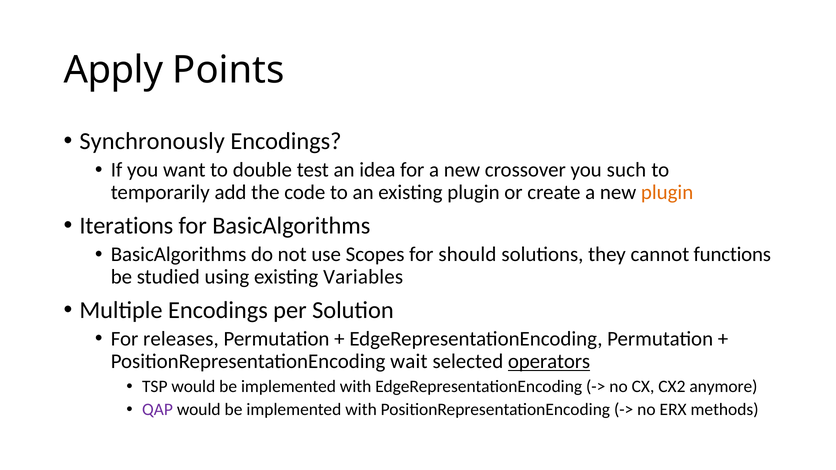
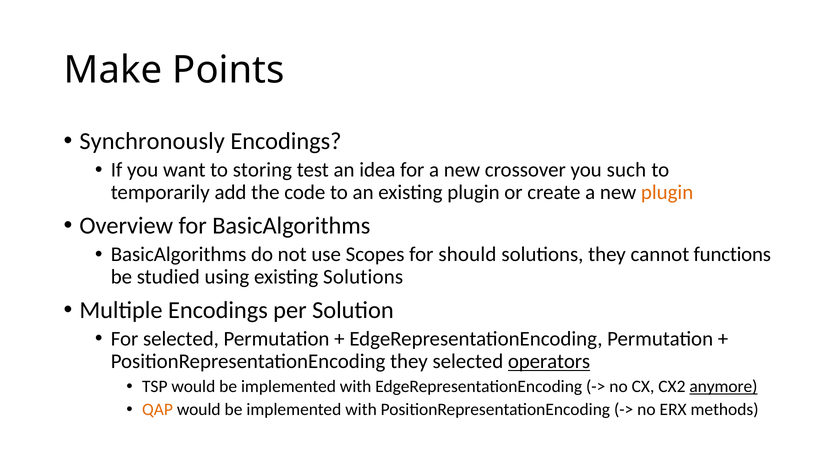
Apply: Apply -> Make (113, 70)
double: double -> storing (262, 170)
Iterations: Iterations -> Overview (126, 226)
existing Variables: Variables -> Solutions (363, 277)
For releases: releases -> selected (181, 339)
PositionRepresentationEncoding wait: wait -> they (409, 362)
anymore underline: none -> present (723, 387)
QAP colour: purple -> orange (157, 410)
